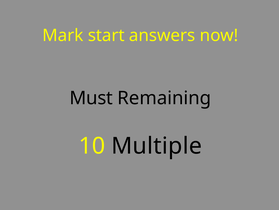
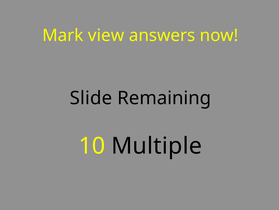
start: start -> view (106, 35)
Must: Must -> Slide (91, 98)
